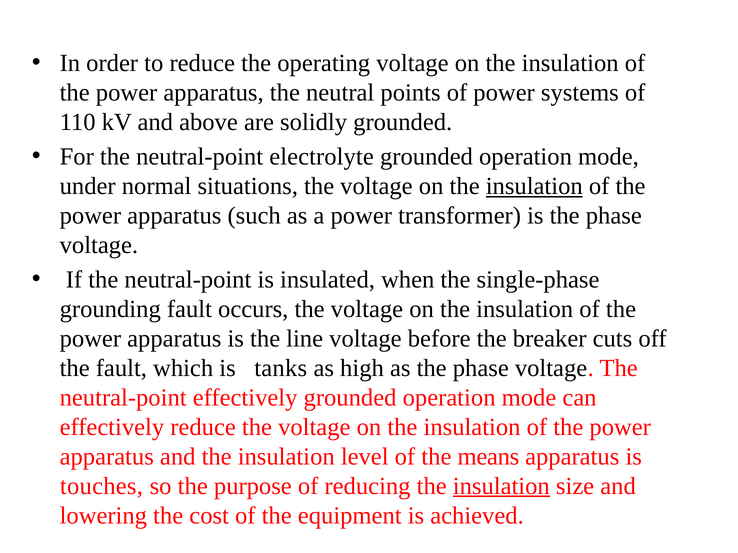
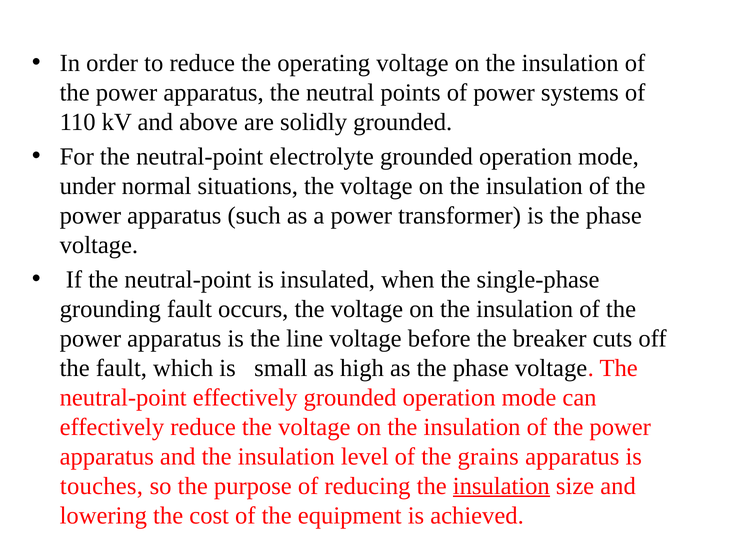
insulation underline: present -> none (534, 186)
tanks: tanks -> small (281, 368)
means: means -> grains (488, 457)
